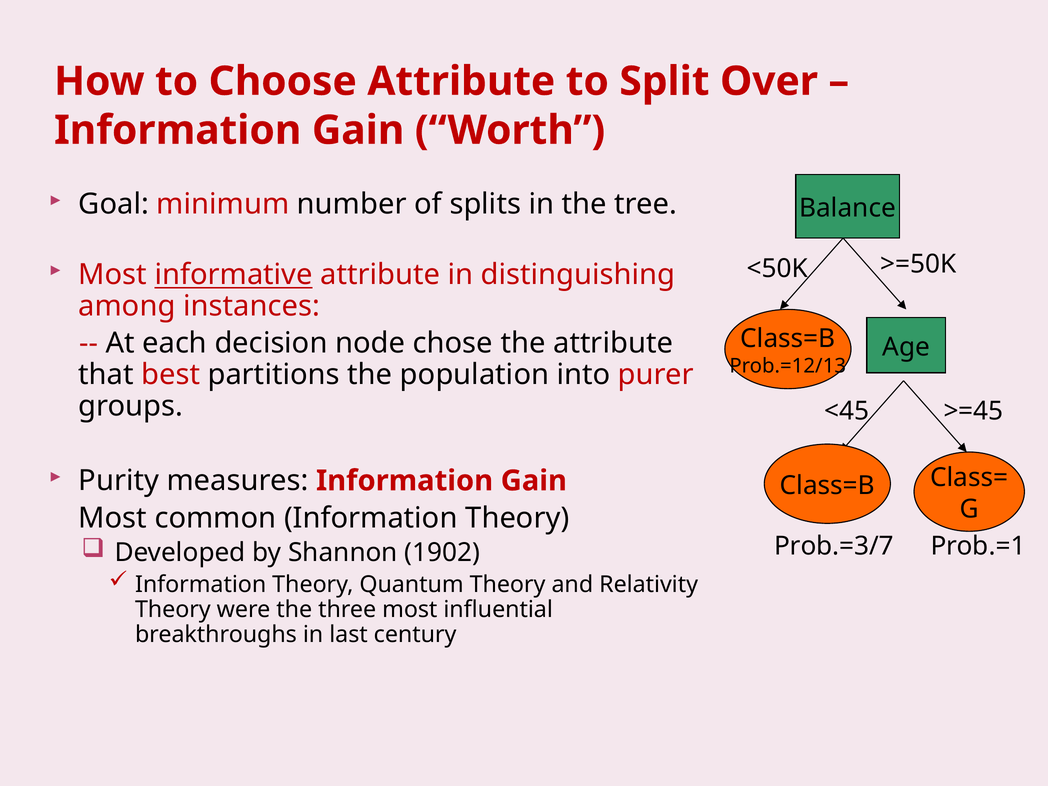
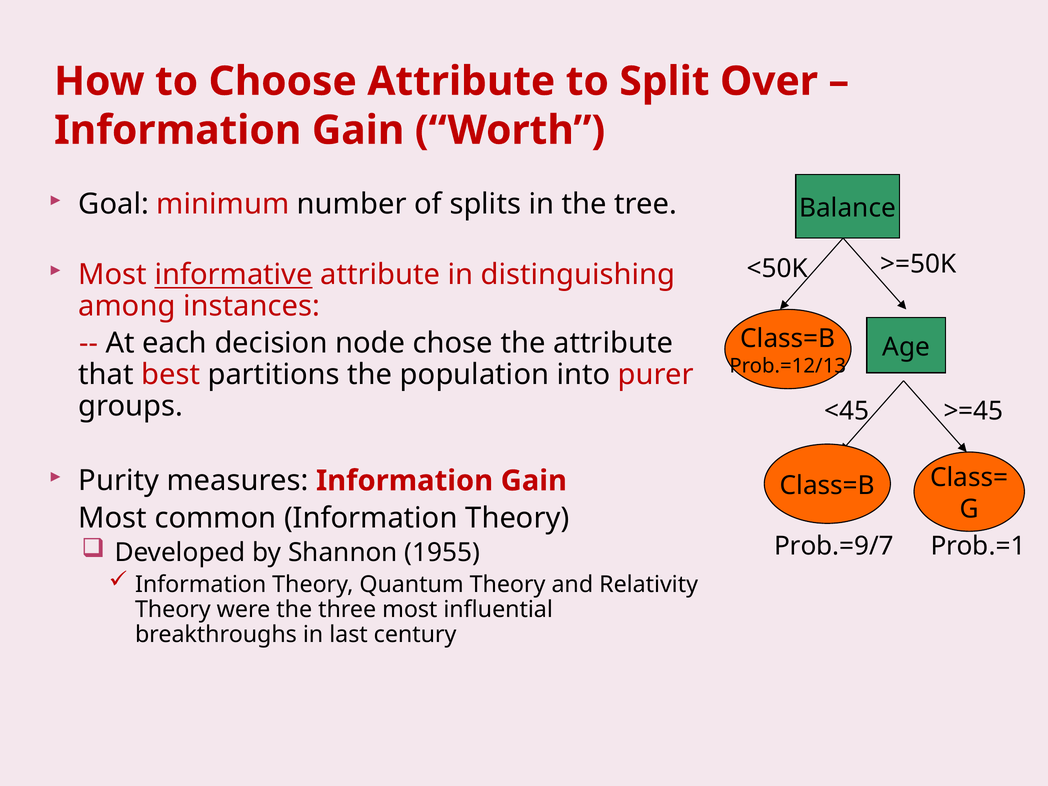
Prob.=3/7: Prob.=3/7 -> Prob.=9/7 (834, 546)
1902: 1902 -> 1955 (442, 553)
